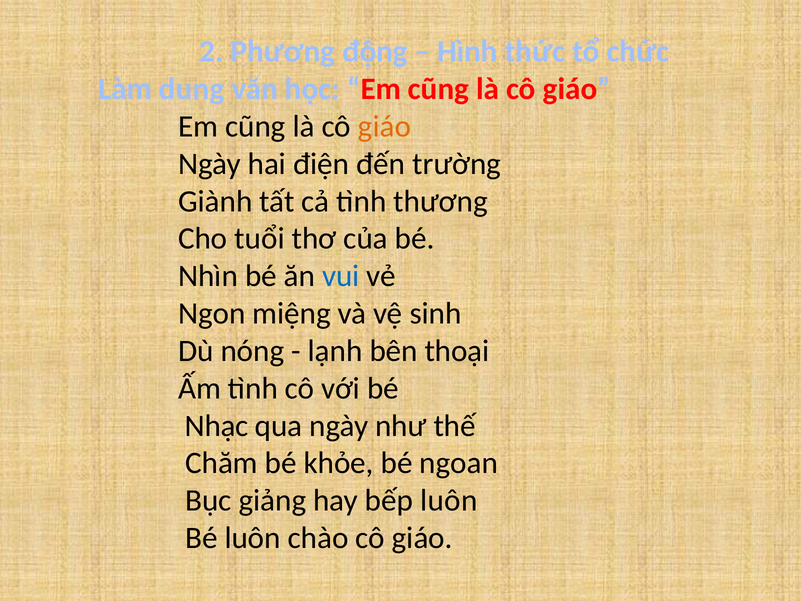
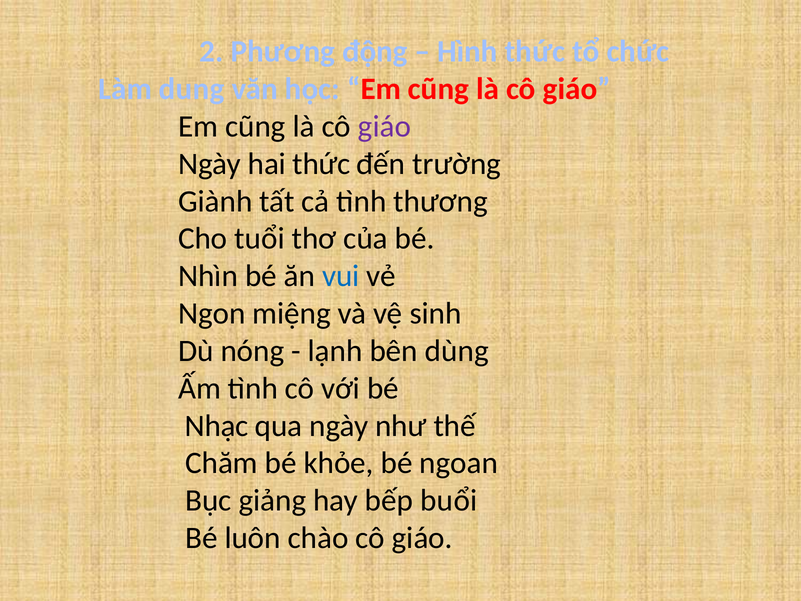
giáo colour: orange -> purple (384, 126)
hai điện: điện -> thức (321, 164)
thoại: thoại -> dùng (457, 351)
bếp luôn: luôn -> buổi (449, 500)
